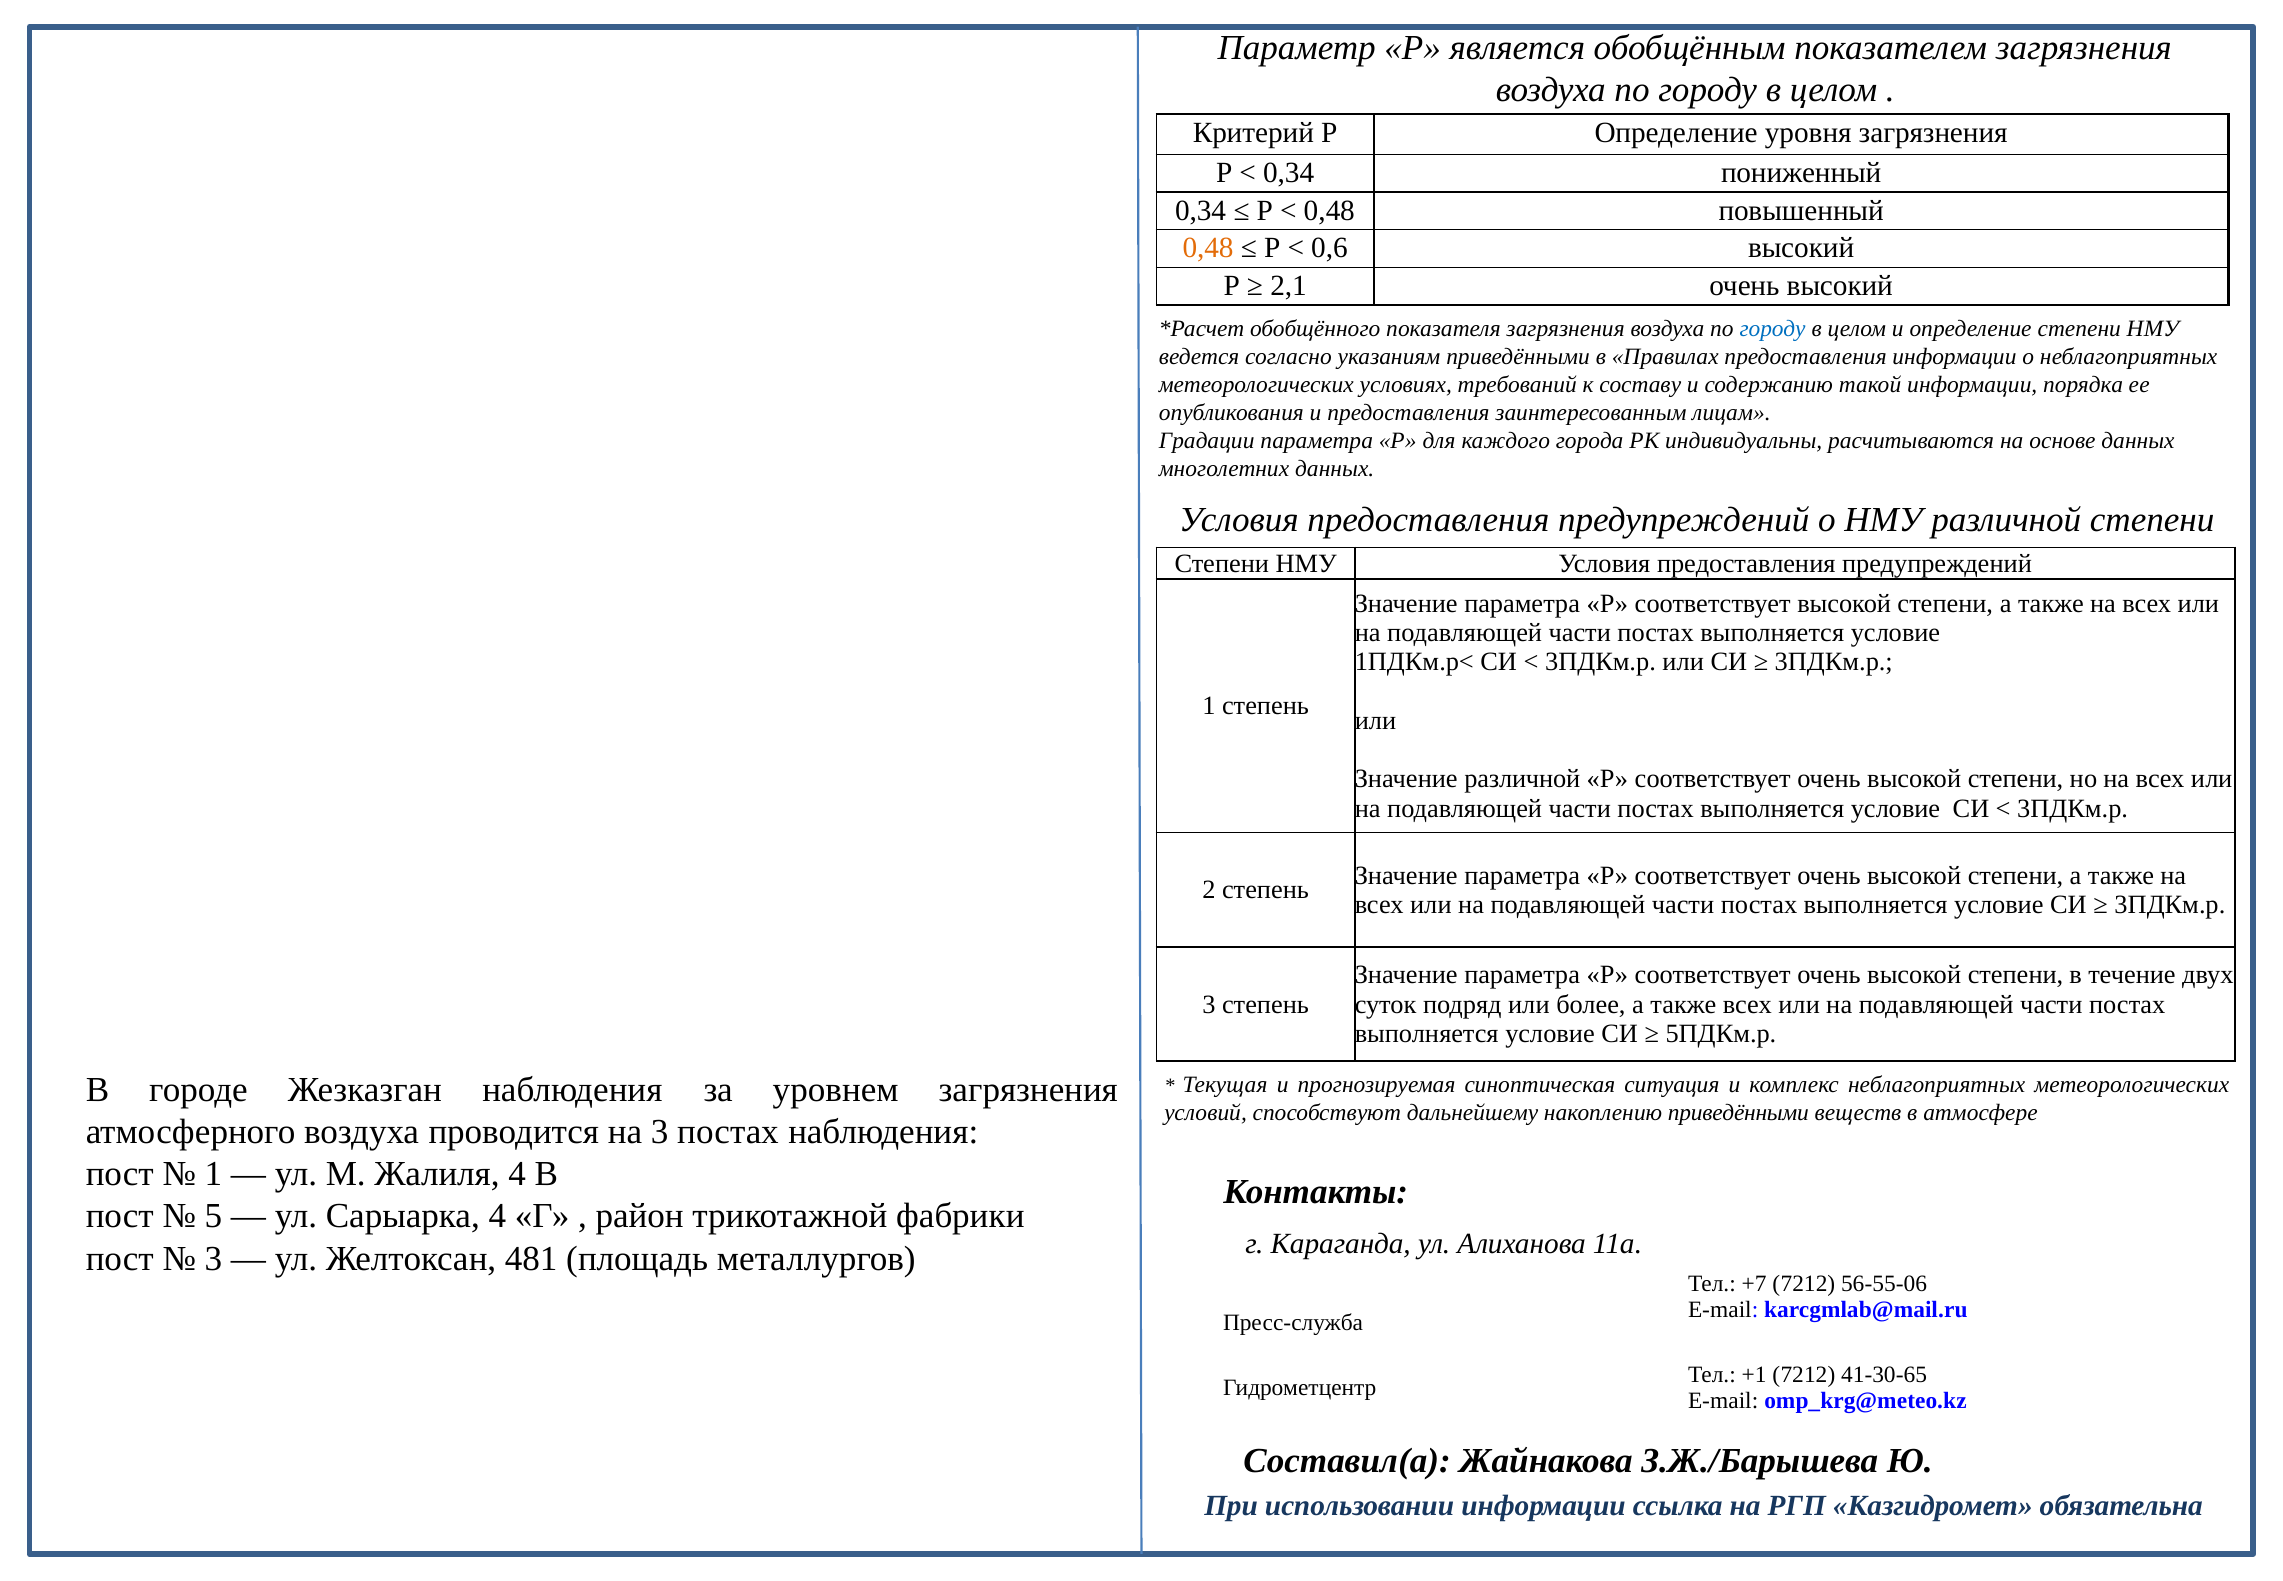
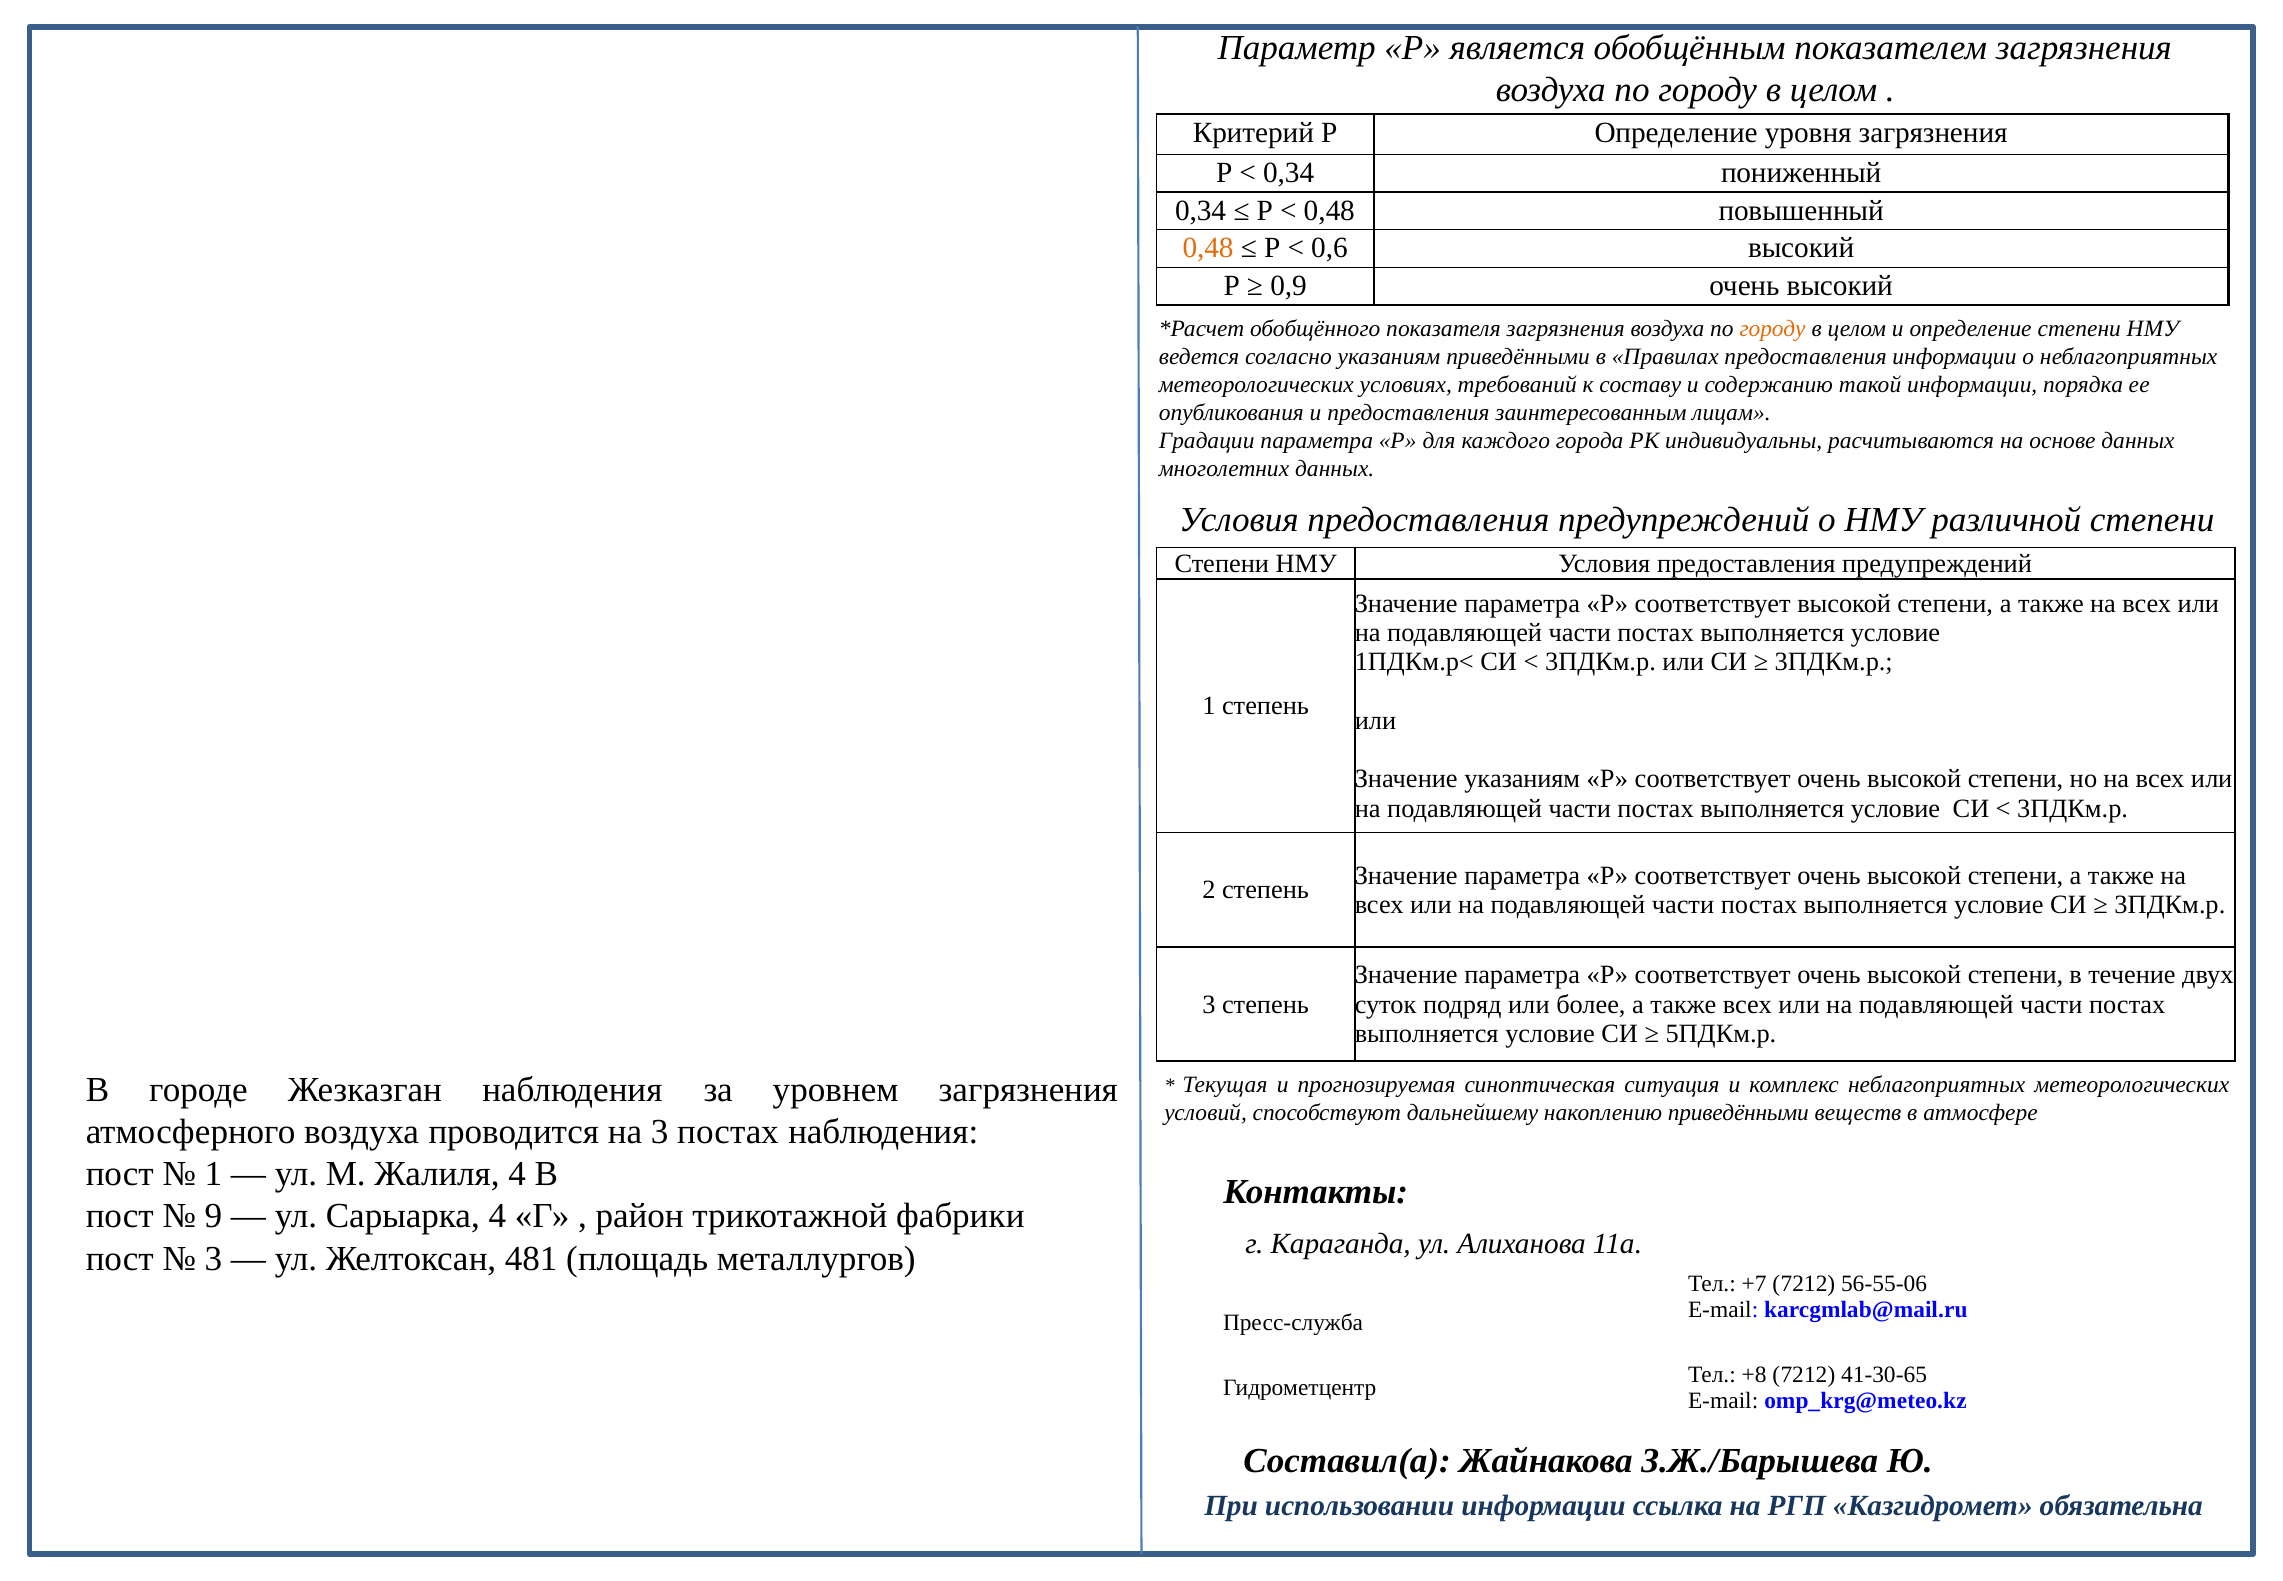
2,1: 2,1 -> 0,9 (1289, 286)
городу colour: blue -> orange (1773, 328)
Значение различной: различной -> указаниям (1522, 779)
5: 5 -> 9 (213, 1216)
+1: +1 -> +8 (1754, 1375)
